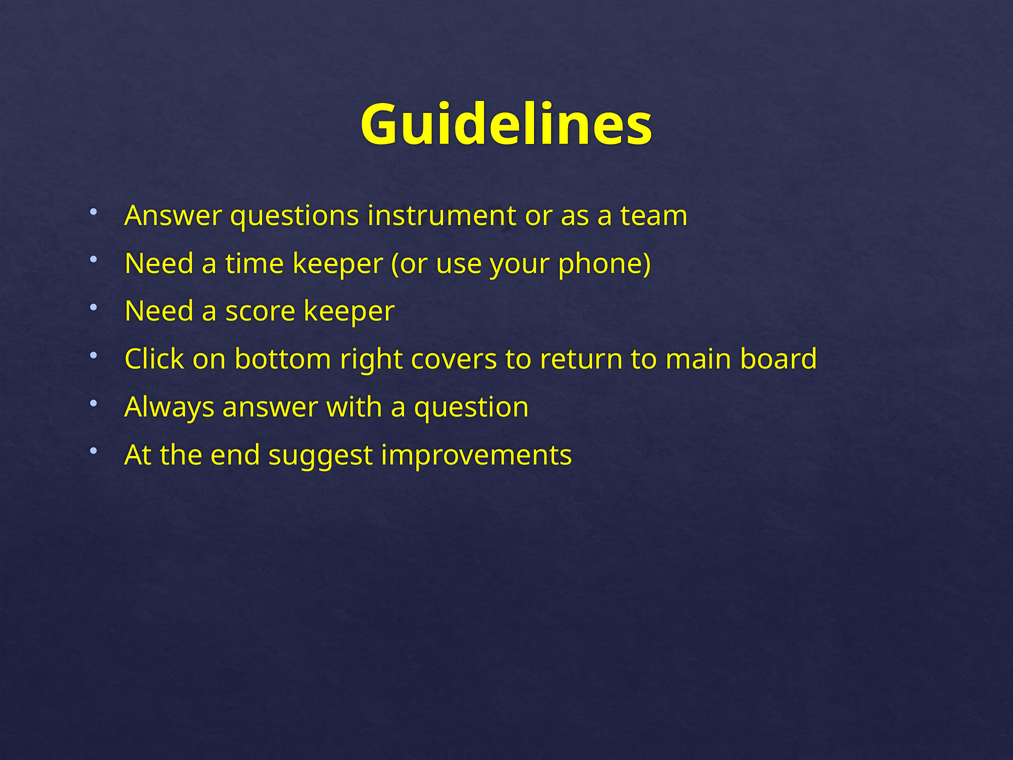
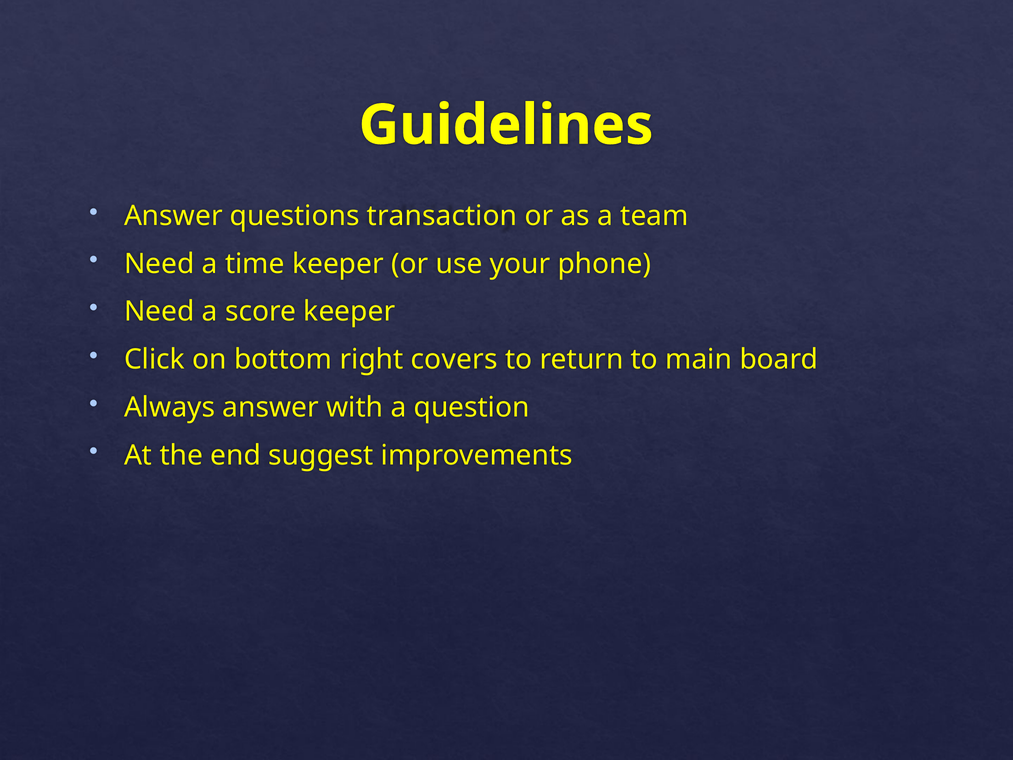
instrument: instrument -> transaction (442, 216)
